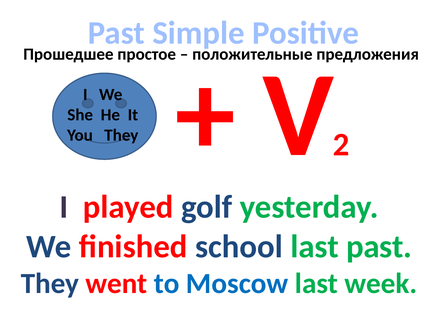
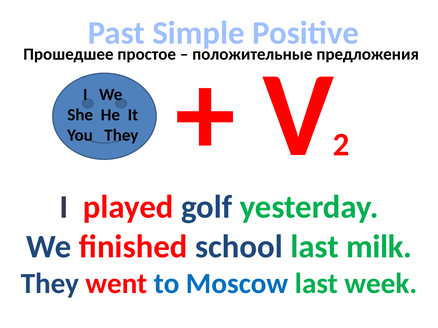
last past: past -> milk (379, 247)
